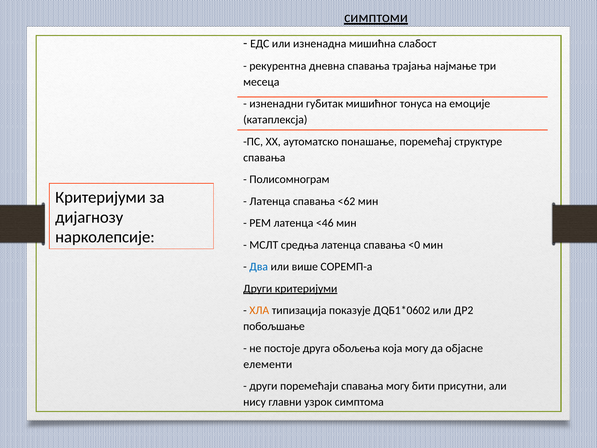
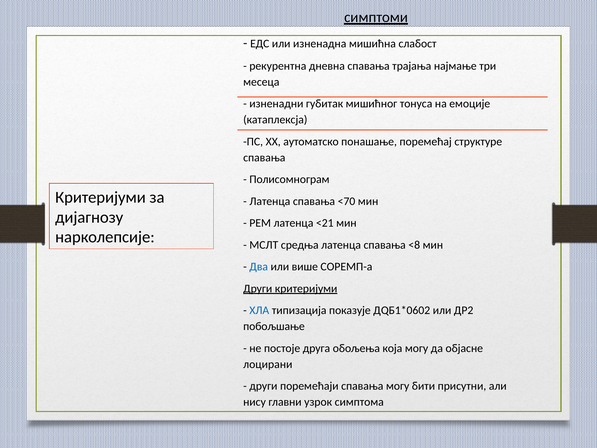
<62: <62 -> <70 (346, 201)
<46: <46 -> <21 (325, 223)
<0: <0 -> <8 (414, 245)
ХЛА colour: orange -> blue (259, 310)
елементи: елементи -> лоцирани (268, 364)
